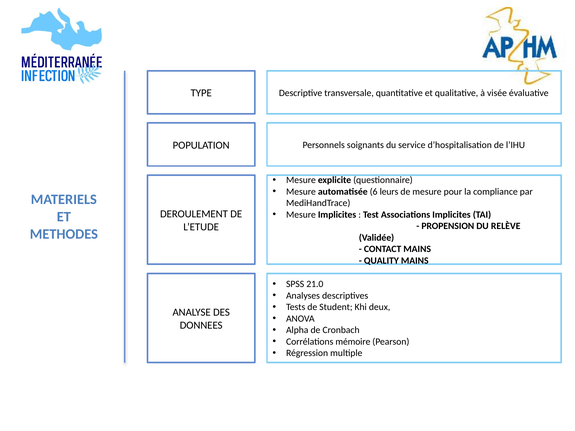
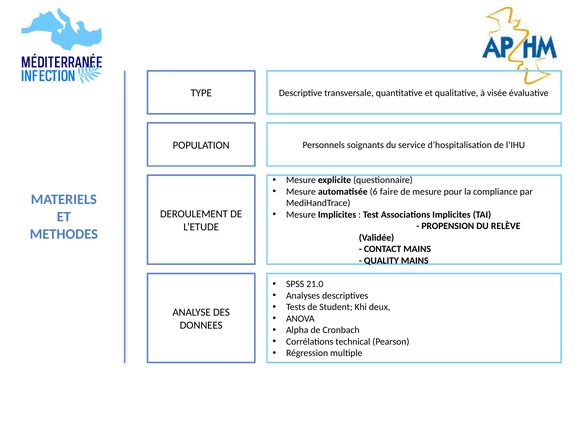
leurs: leurs -> faire (389, 192)
mémoire: mémoire -> technical (353, 342)
